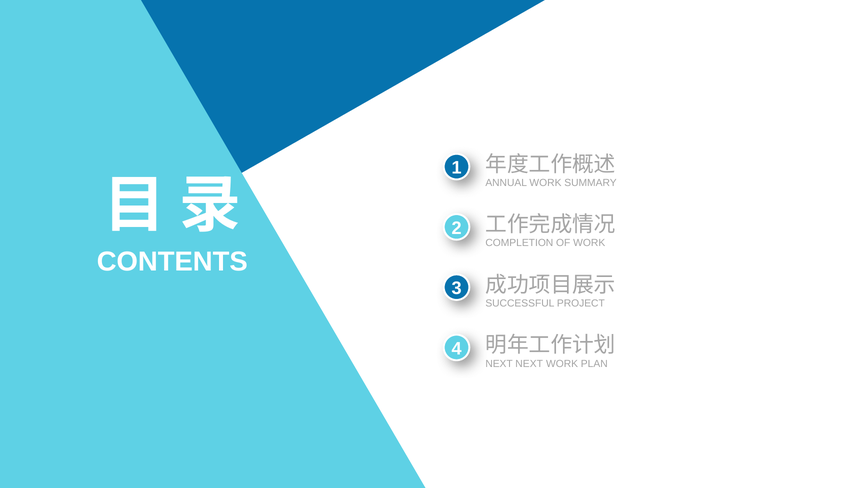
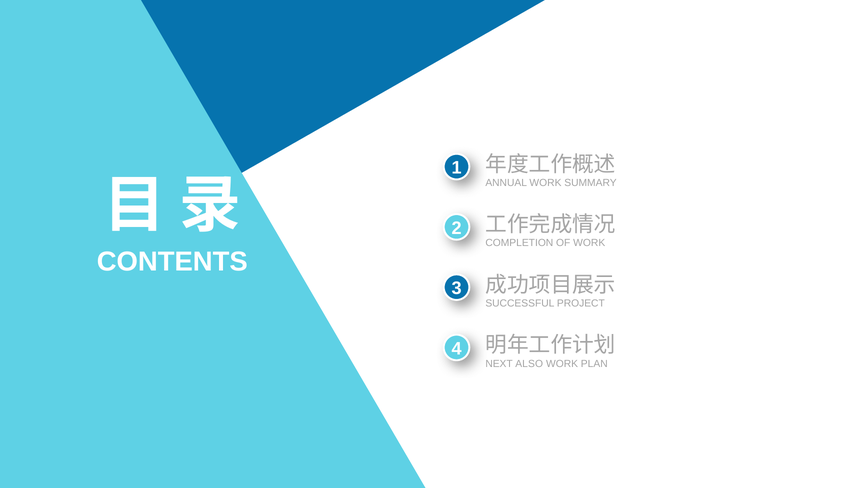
NEXT NEXT: NEXT -> ALSO (529, 364)
